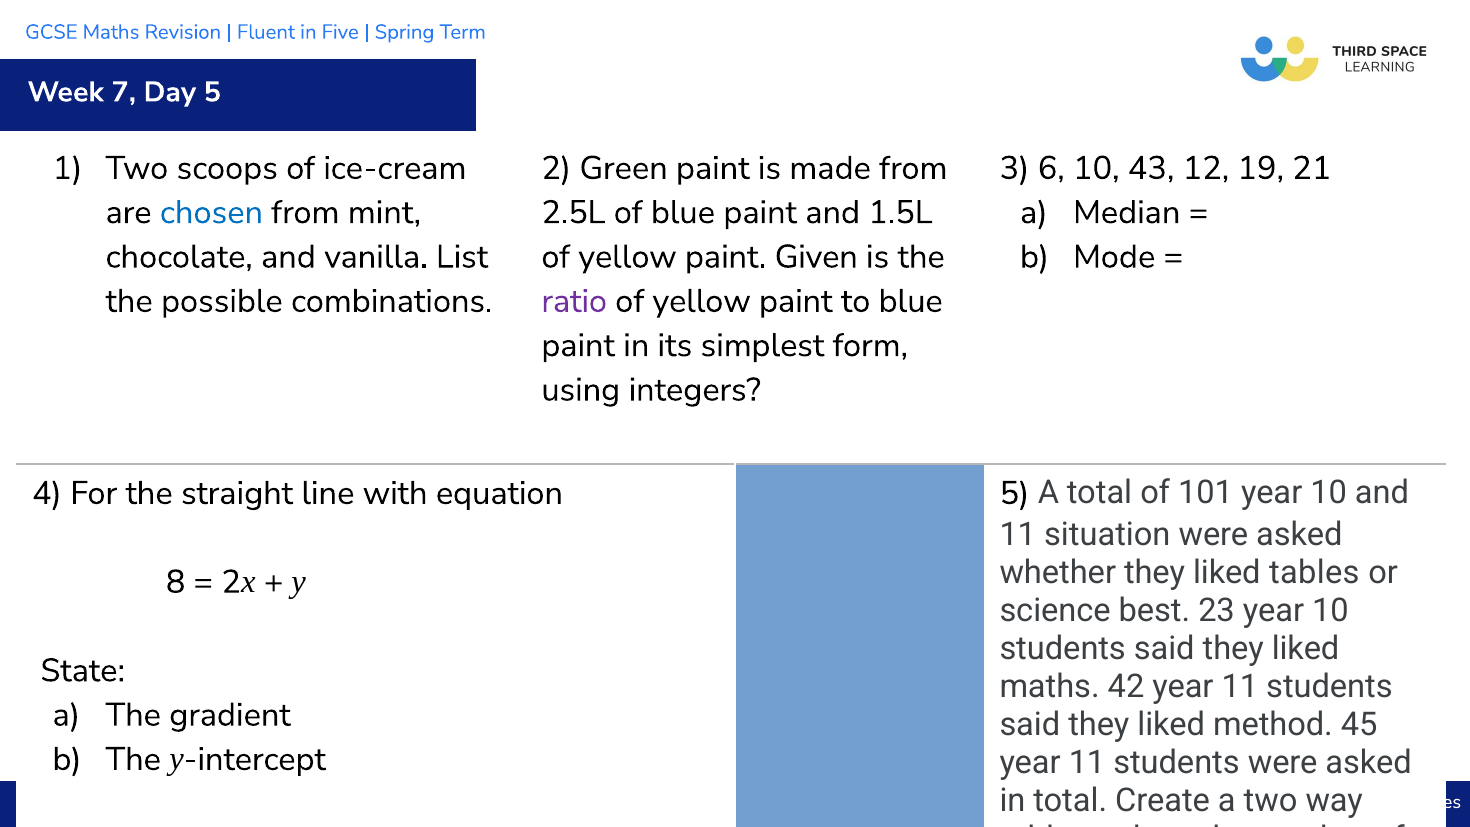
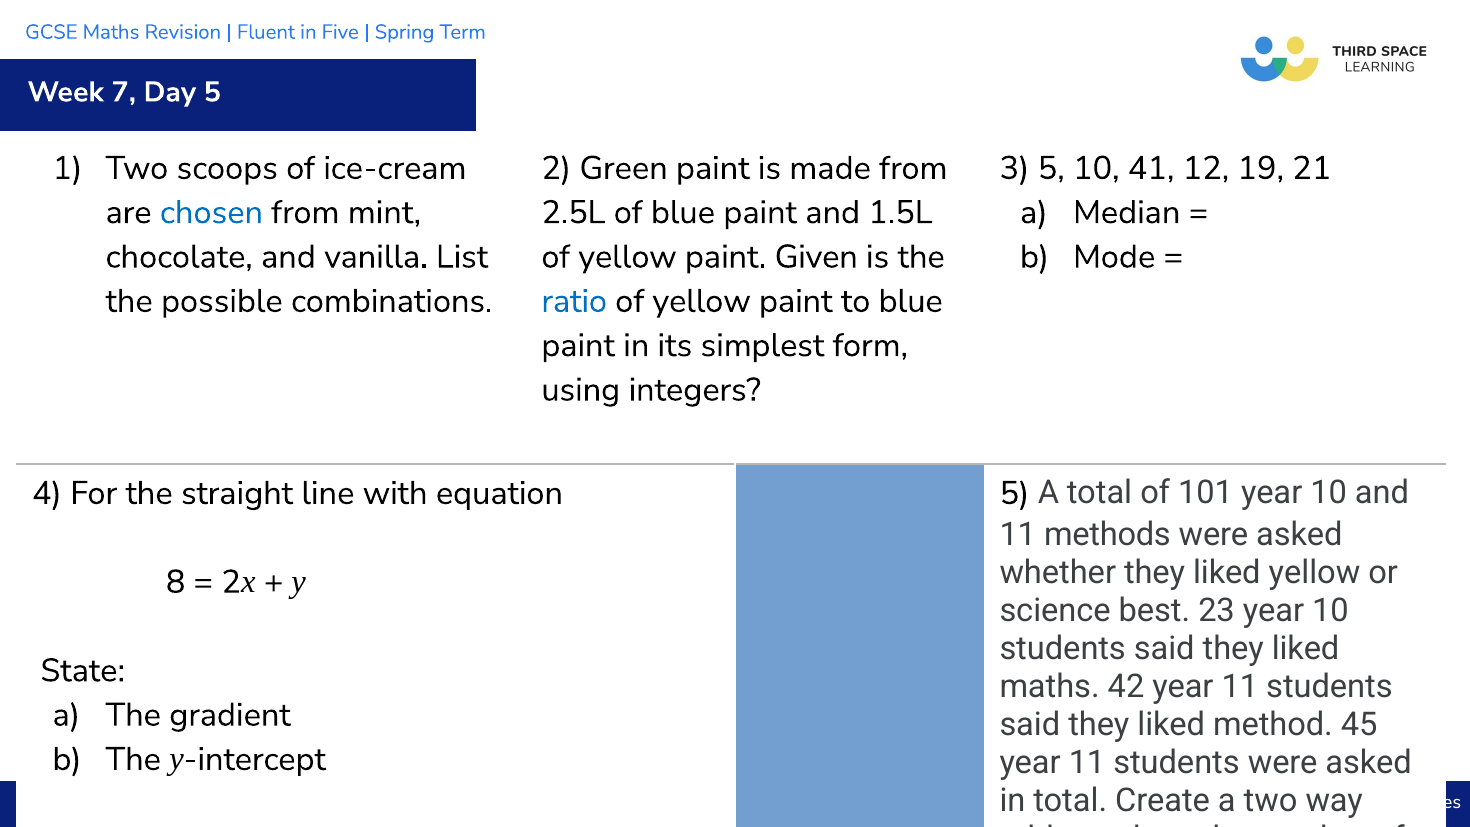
3 6: 6 -> 5 (1051, 168)
43: 43 -> 41 (1151, 168)
ratio colour: purple -> blue (574, 301)
situation: situation -> methods (1107, 535)
liked tables: tables -> yellow (1315, 573)
